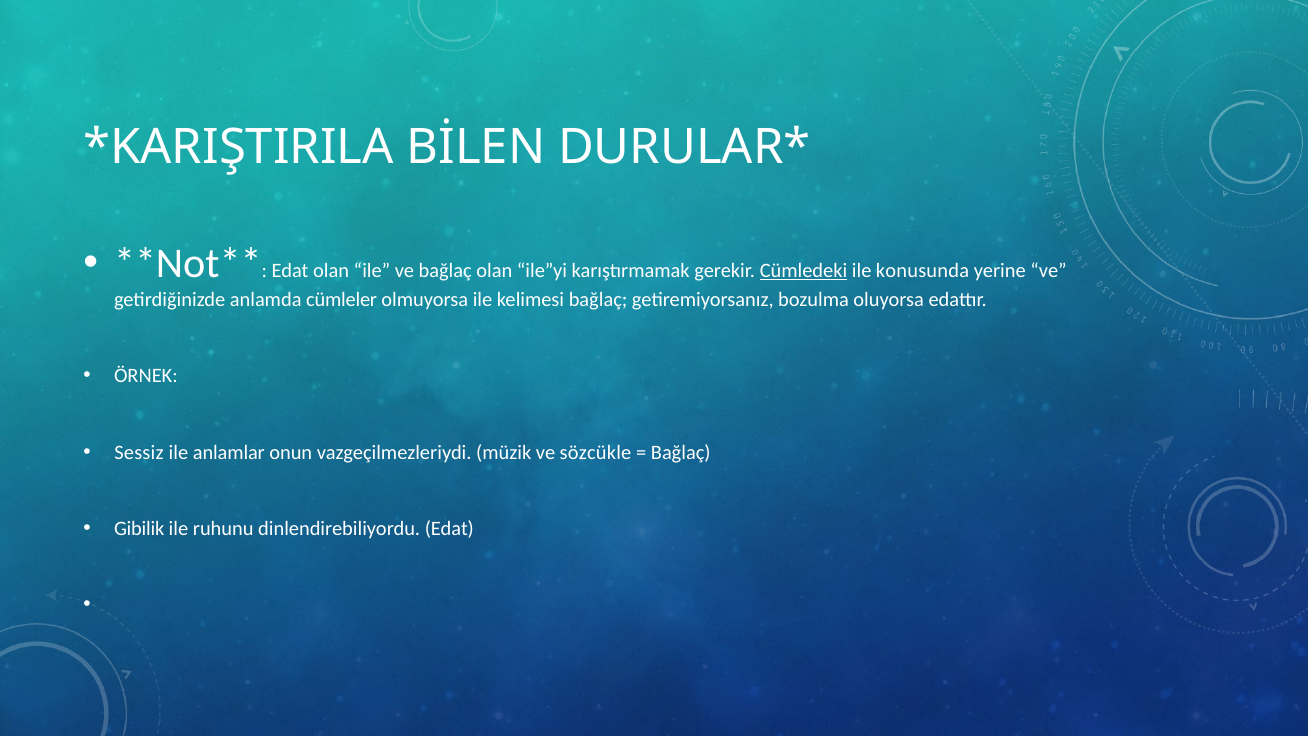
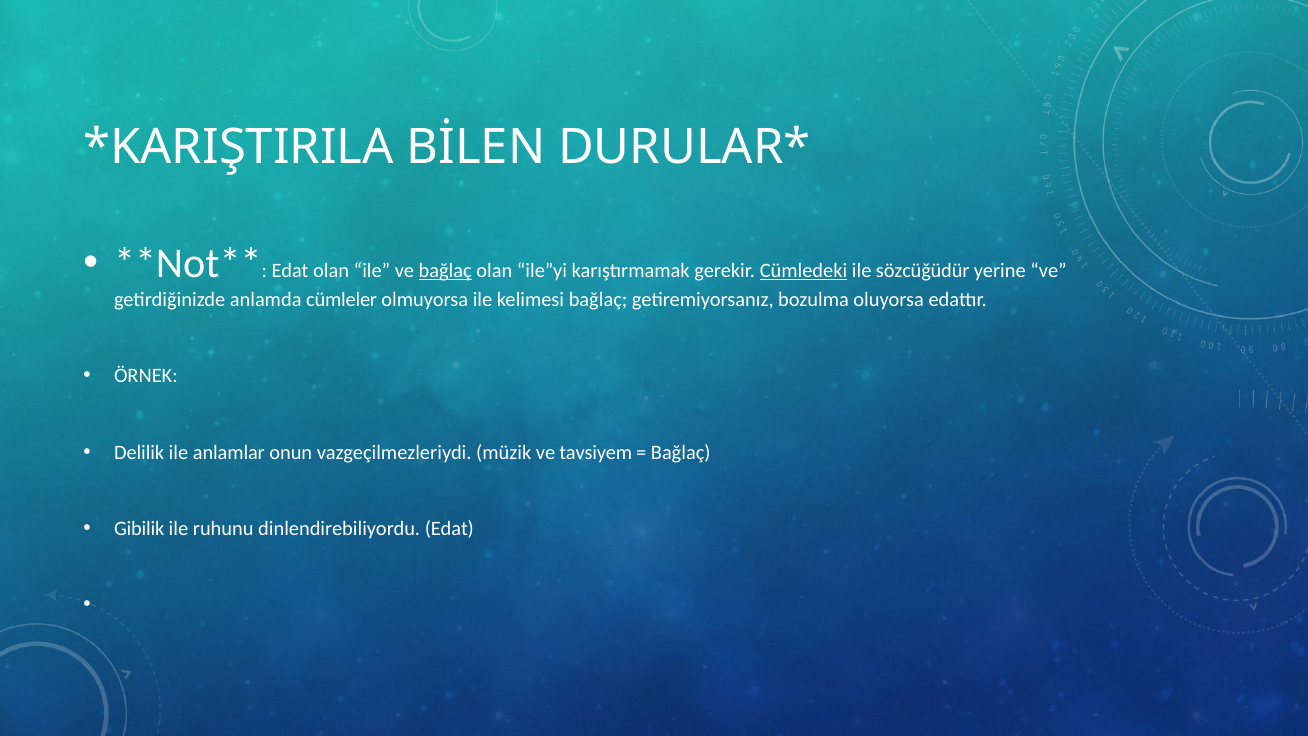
bağlaç underline: none -> present (445, 271)
konusunda: konusunda -> sözcüğüdür (923, 271)
Sessiz: Sessiz -> Delilik (139, 452)
sözcükle: sözcükle -> tavsiyem (596, 452)
